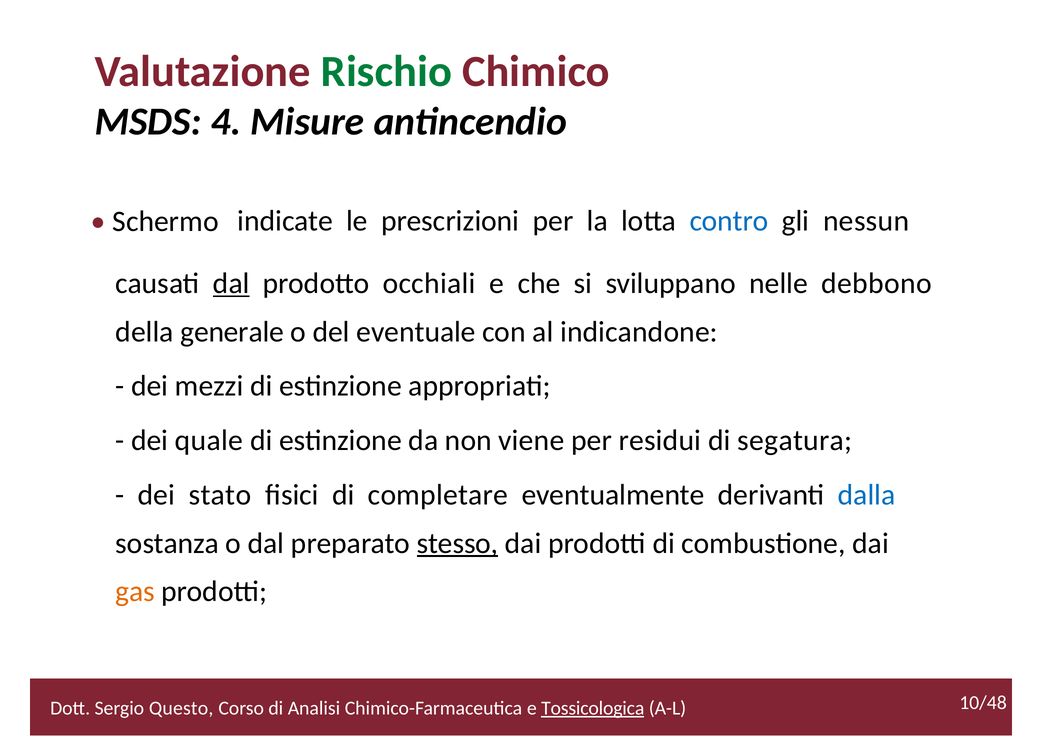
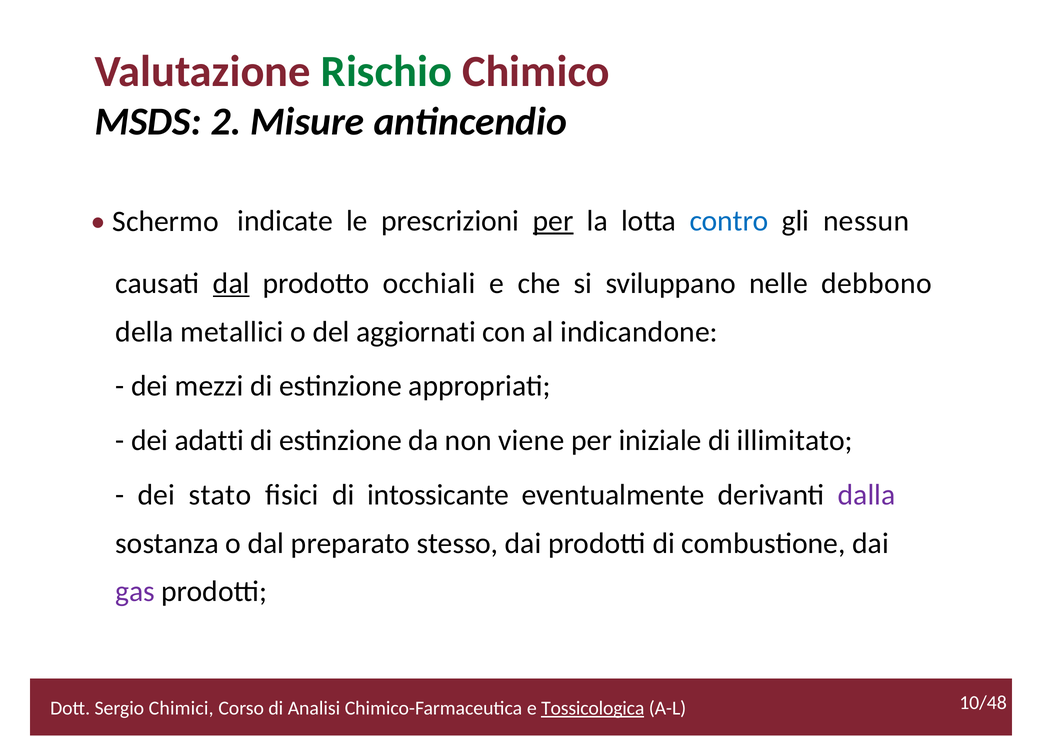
4: 4 -> 2 (226, 122)
per underline: none -> present (553, 221)
generale: generale -> metallici (232, 332)
eventuale: eventuale -> aggiornati (416, 332)
quale: quale -> adatti (209, 441)
residui: residui -> iniziale (660, 441)
segatura: segatura -> illimitato (795, 441)
completare: completare -> intossicante (438, 495)
dalla colour: blue -> purple (867, 495)
stesso underline: present -> none (458, 544)
gas colour: orange -> purple (135, 592)
Questo: Questo -> Chimici (181, 709)
